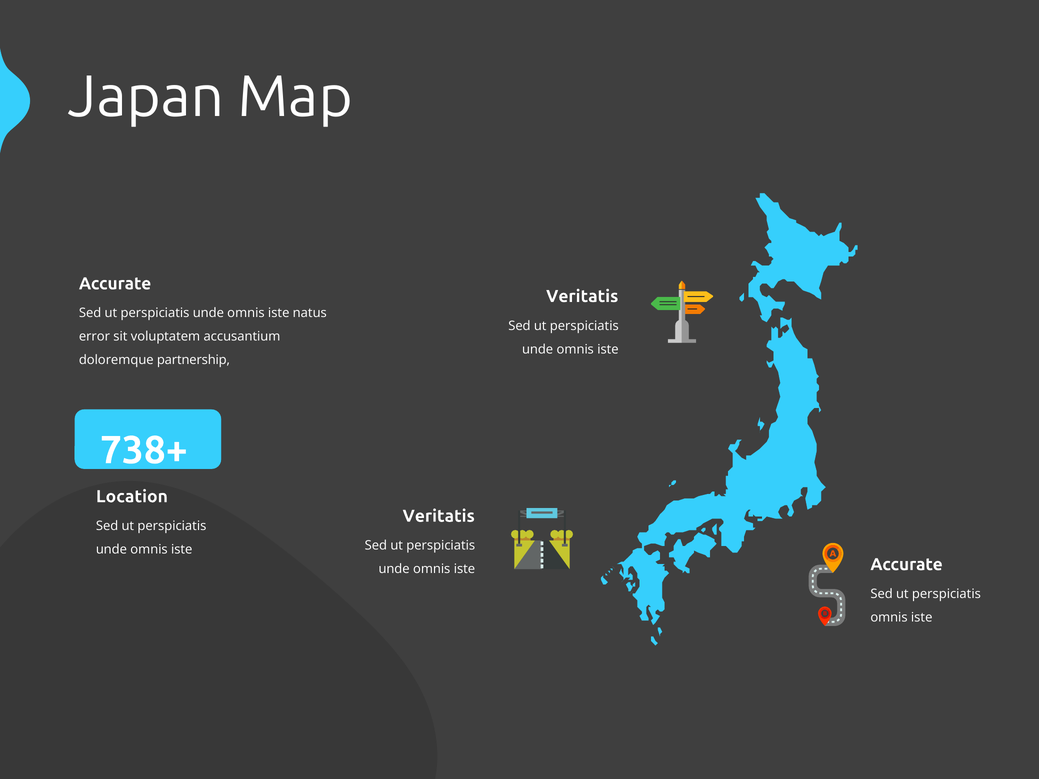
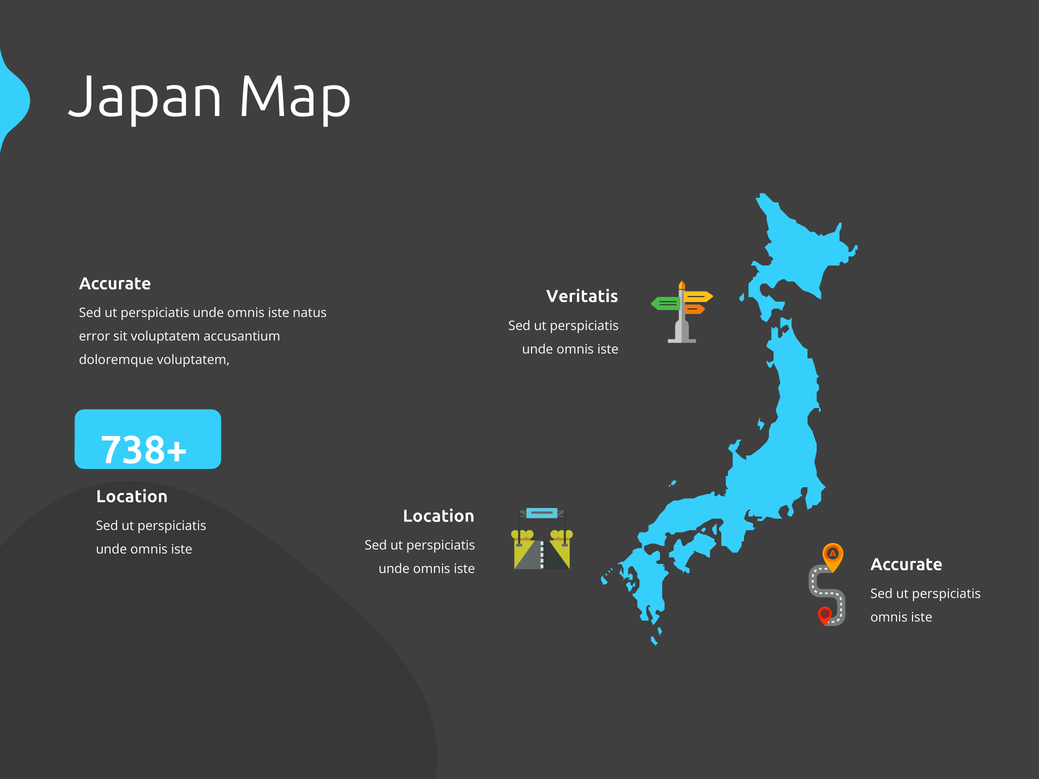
doloremque partnership: partnership -> voluptatem (193, 360)
Veritatis: Veritatis -> Location (439, 516)
